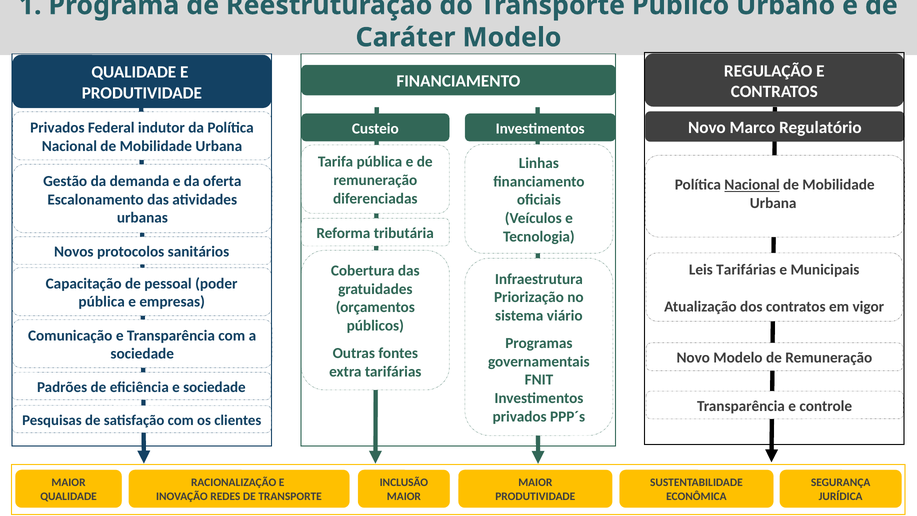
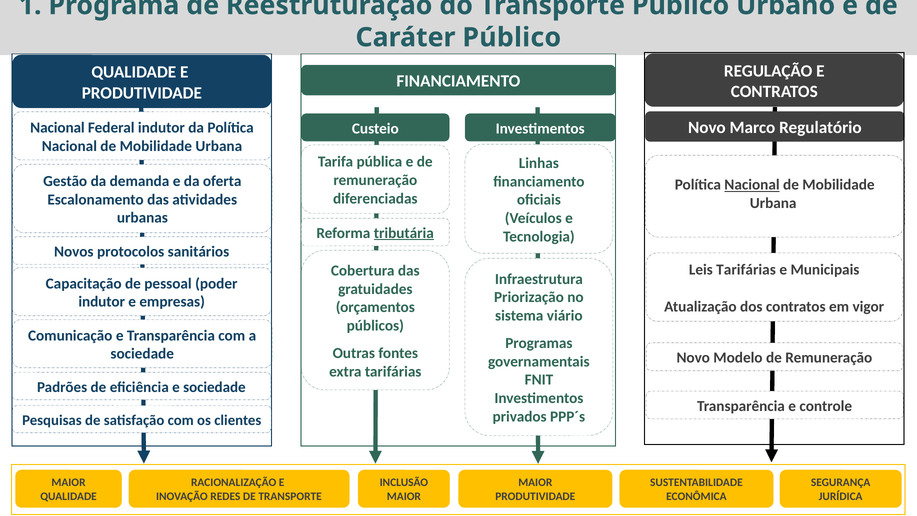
Caráter Modelo: Modelo -> Público (512, 37)
Privados: Privados -> Nacional (57, 128)
tributária underline: none -> present (404, 233)
pública: pública -> indutor (102, 302)
